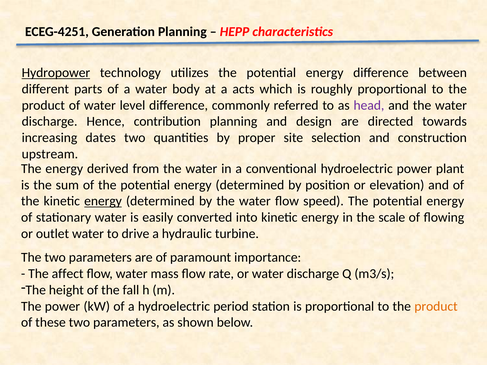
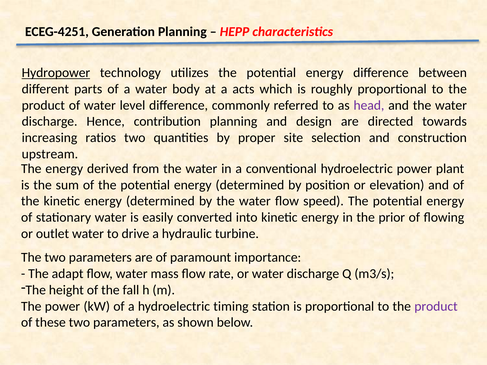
dates: dates -> ratios (101, 138)
energy underline: present -> none (103, 201)
scale: scale -> prior (392, 217)
affect: affect -> adapt (68, 274)
period: period -> timing (231, 306)
product colour: orange -> purple (436, 306)
